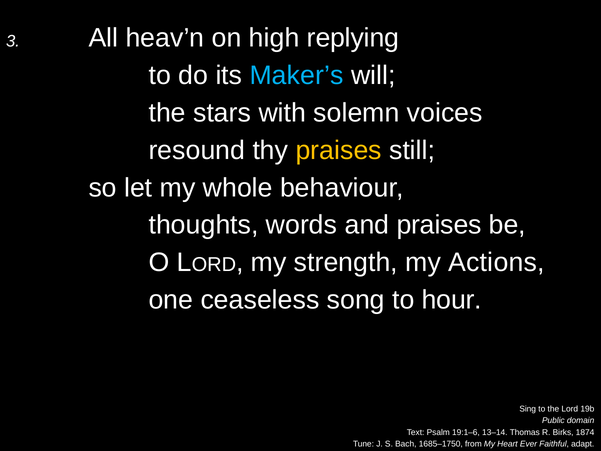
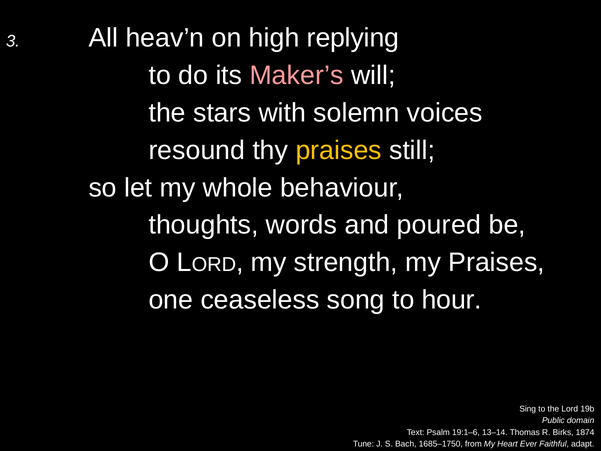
Maker’s colour: light blue -> pink (297, 75)
and praises: praises -> poured (439, 225)
my Actions: Actions -> Praises (497, 262)
